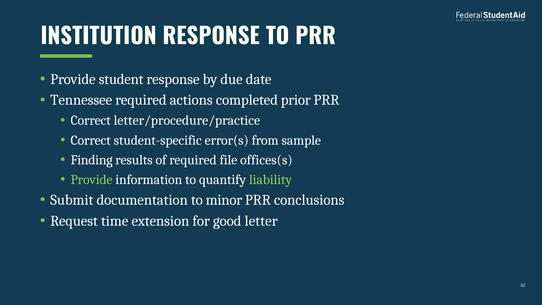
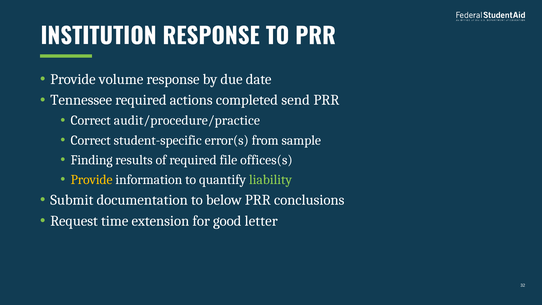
student: student -> volume (121, 79)
prior: prior -> send (296, 100)
letter/procedure/practice: letter/procedure/practice -> audit/procedure/practice (187, 120)
Provide colour: light green -> yellow (92, 180)
minor: minor -> below (224, 200)
